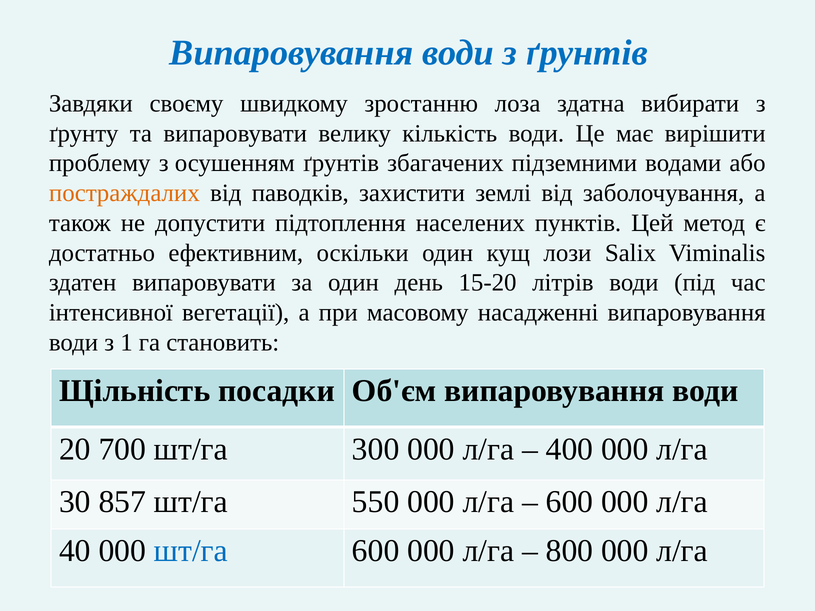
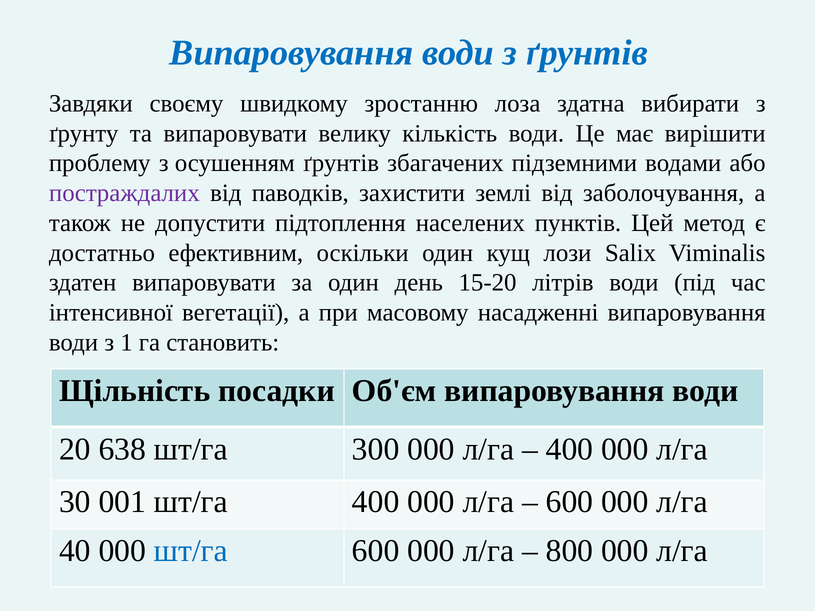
постраждалих colour: orange -> purple (124, 193)
700: 700 -> 638 (122, 449)
857: 857 -> 001 (122, 502)
шт/га 550: 550 -> 400 (376, 502)
